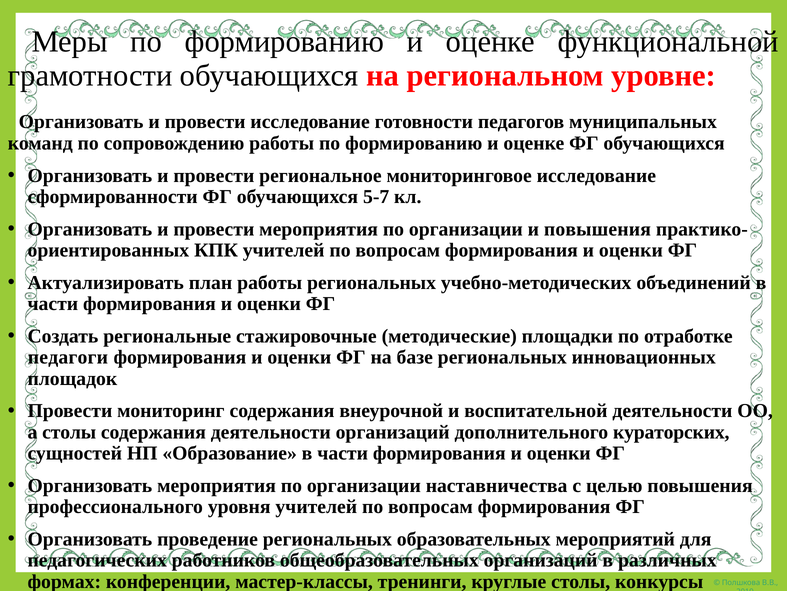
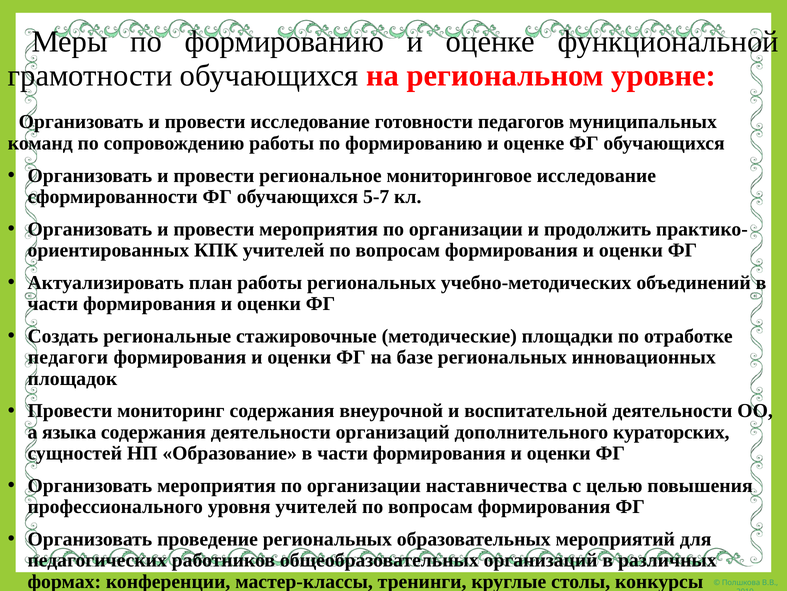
и повышения: повышения -> продолжить (598, 229)
а столы: столы -> языка (69, 432)
